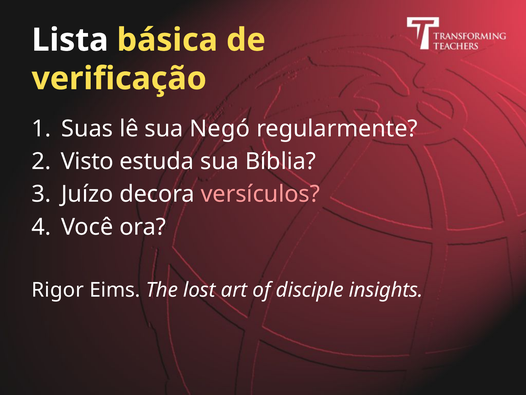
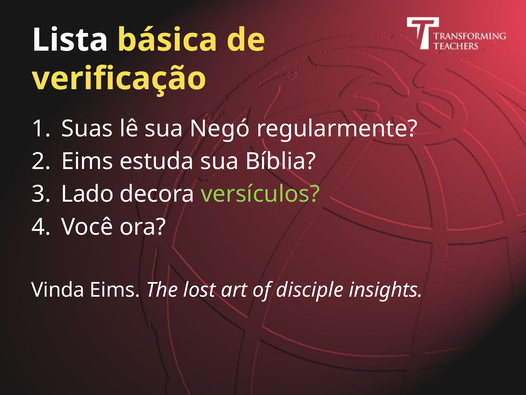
Visto: Visto -> Eims (87, 161)
Juízo: Juízo -> Lado (87, 194)
versículos colour: pink -> light green (260, 194)
Rigor: Rigor -> Vinda (58, 290)
